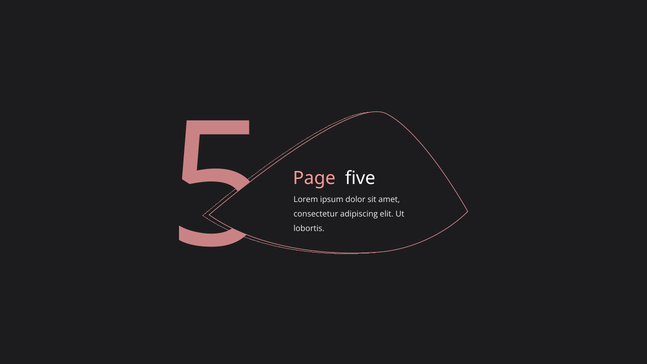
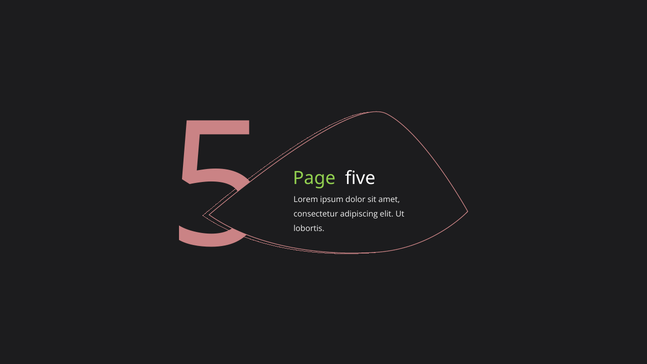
Page colour: pink -> light green (314, 178)
